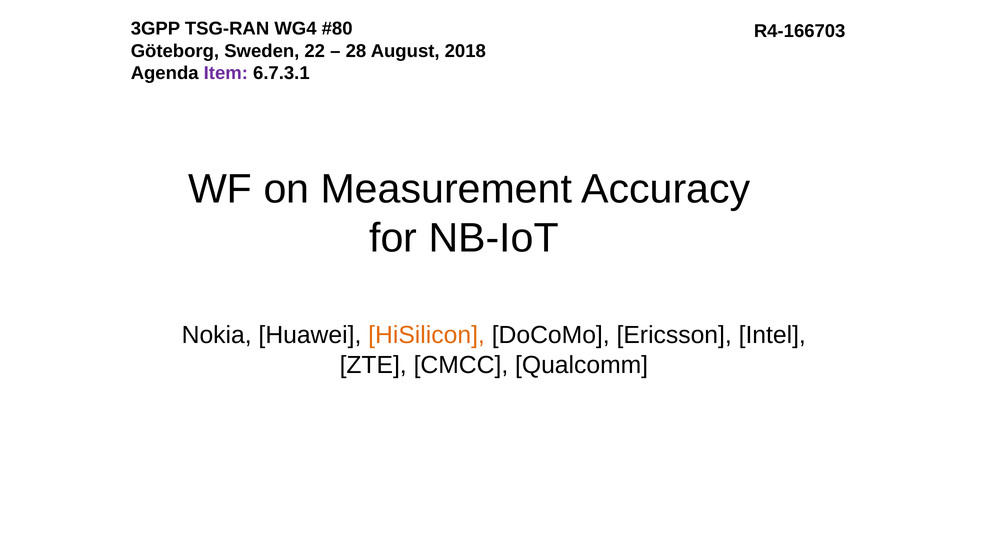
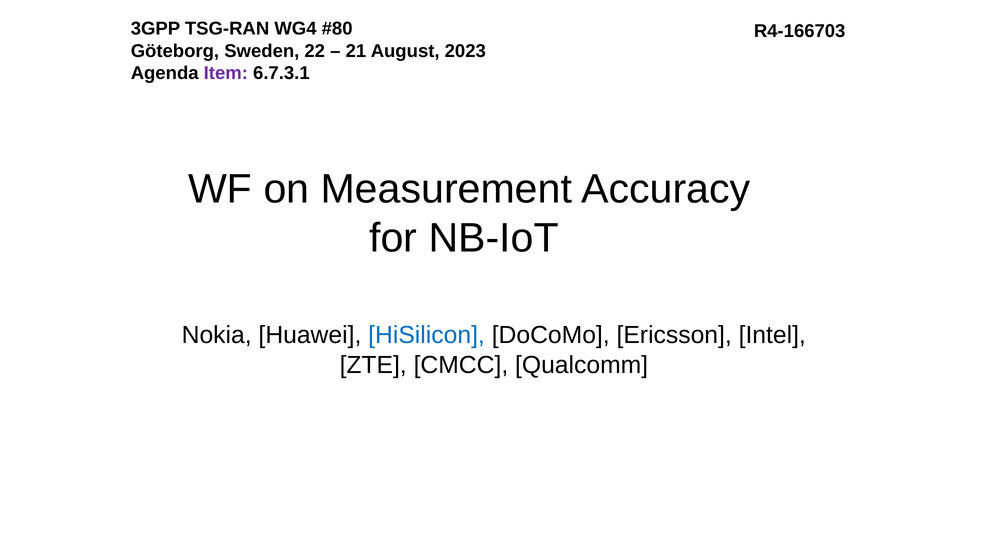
28: 28 -> 21 (356, 51)
2018: 2018 -> 2023 (465, 51)
HiSilicon colour: orange -> blue (427, 335)
